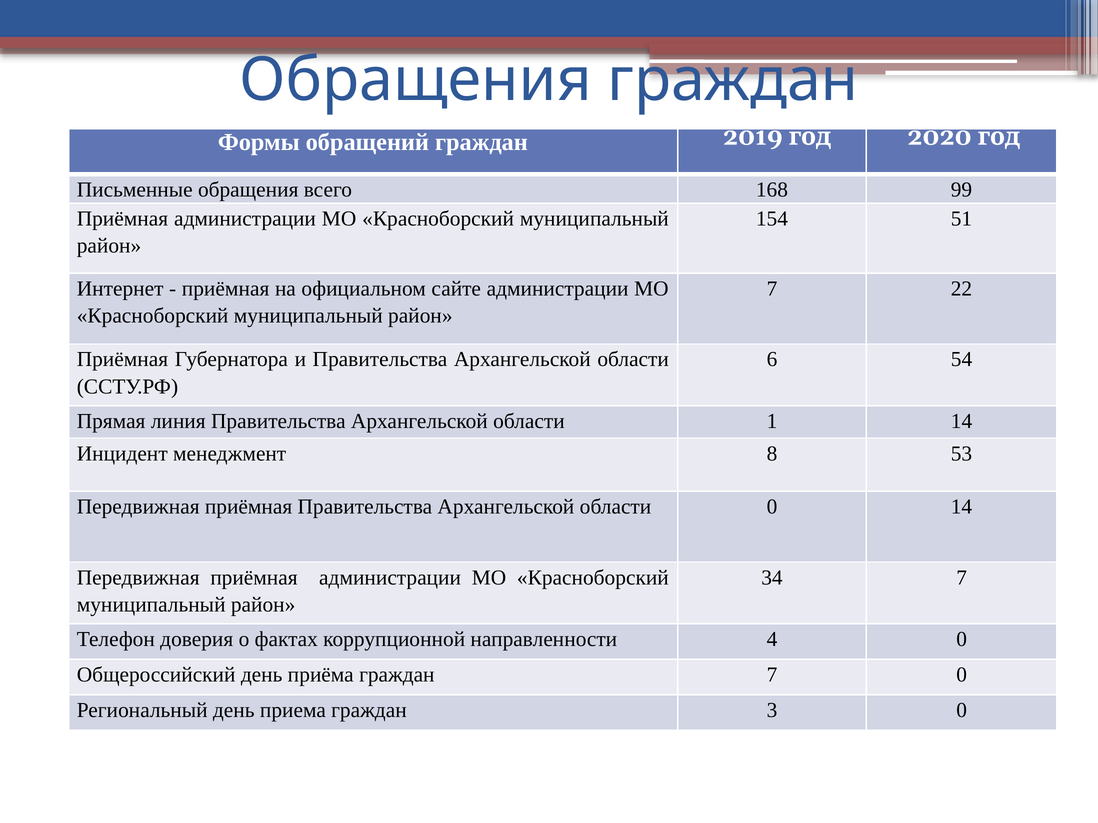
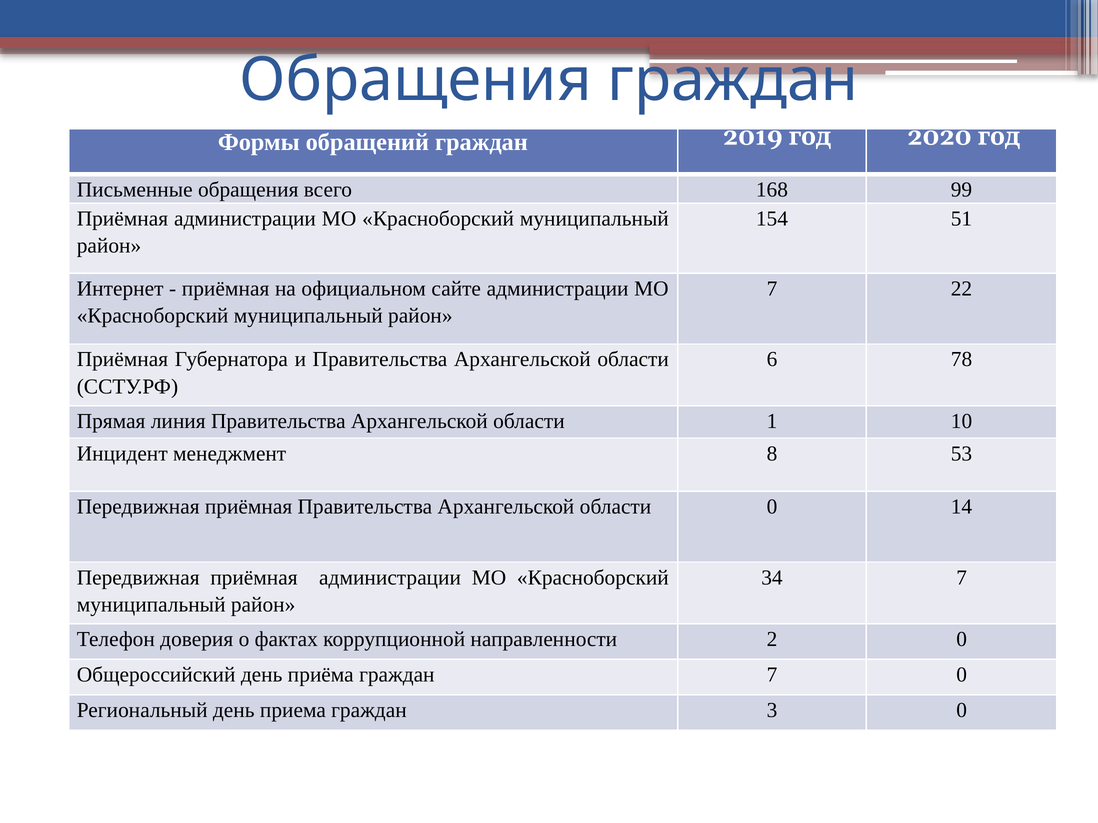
54: 54 -> 78 (962, 360)
1 14: 14 -> 10 (962, 421)
4: 4 -> 2 (772, 640)
